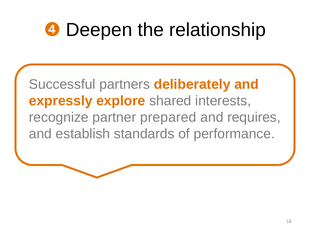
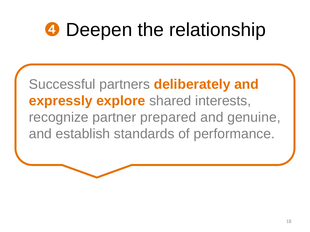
requires: requires -> genuine (254, 118)
